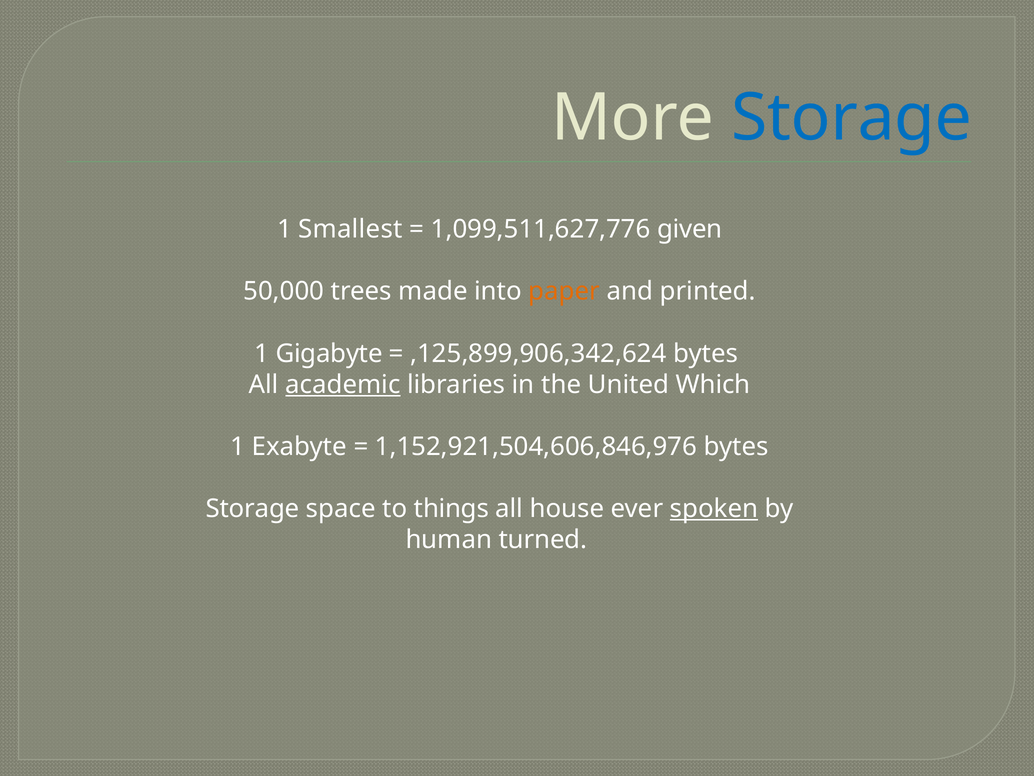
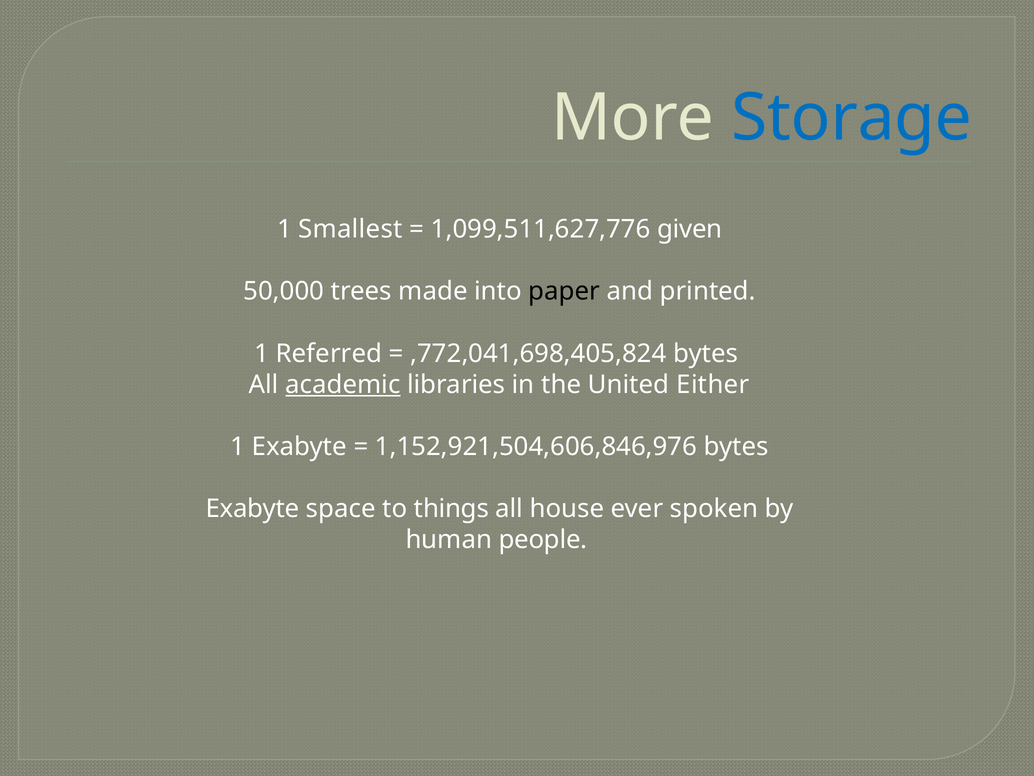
paper colour: orange -> black (564, 291)
Gigabyte: Gigabyte -> Referred (329, 353)
,125,899,906,342,624: ,125,899,906,342,624 -> ,772,041,698,405,824 (538, 353)
Which: Which -> Either (713, 384)
Storage: Storage -> Exabyte (253, 508)
spoken underline: present -> none (714, 508)
turned: turned -> people (543, 539)
